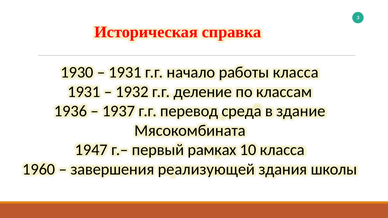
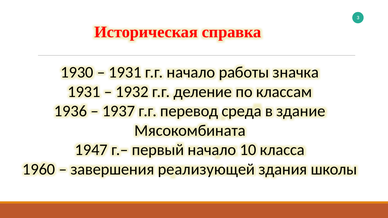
работы класса: класса -> значка (296, 72)
первый рамках: рамках -> начало (212, 150)
